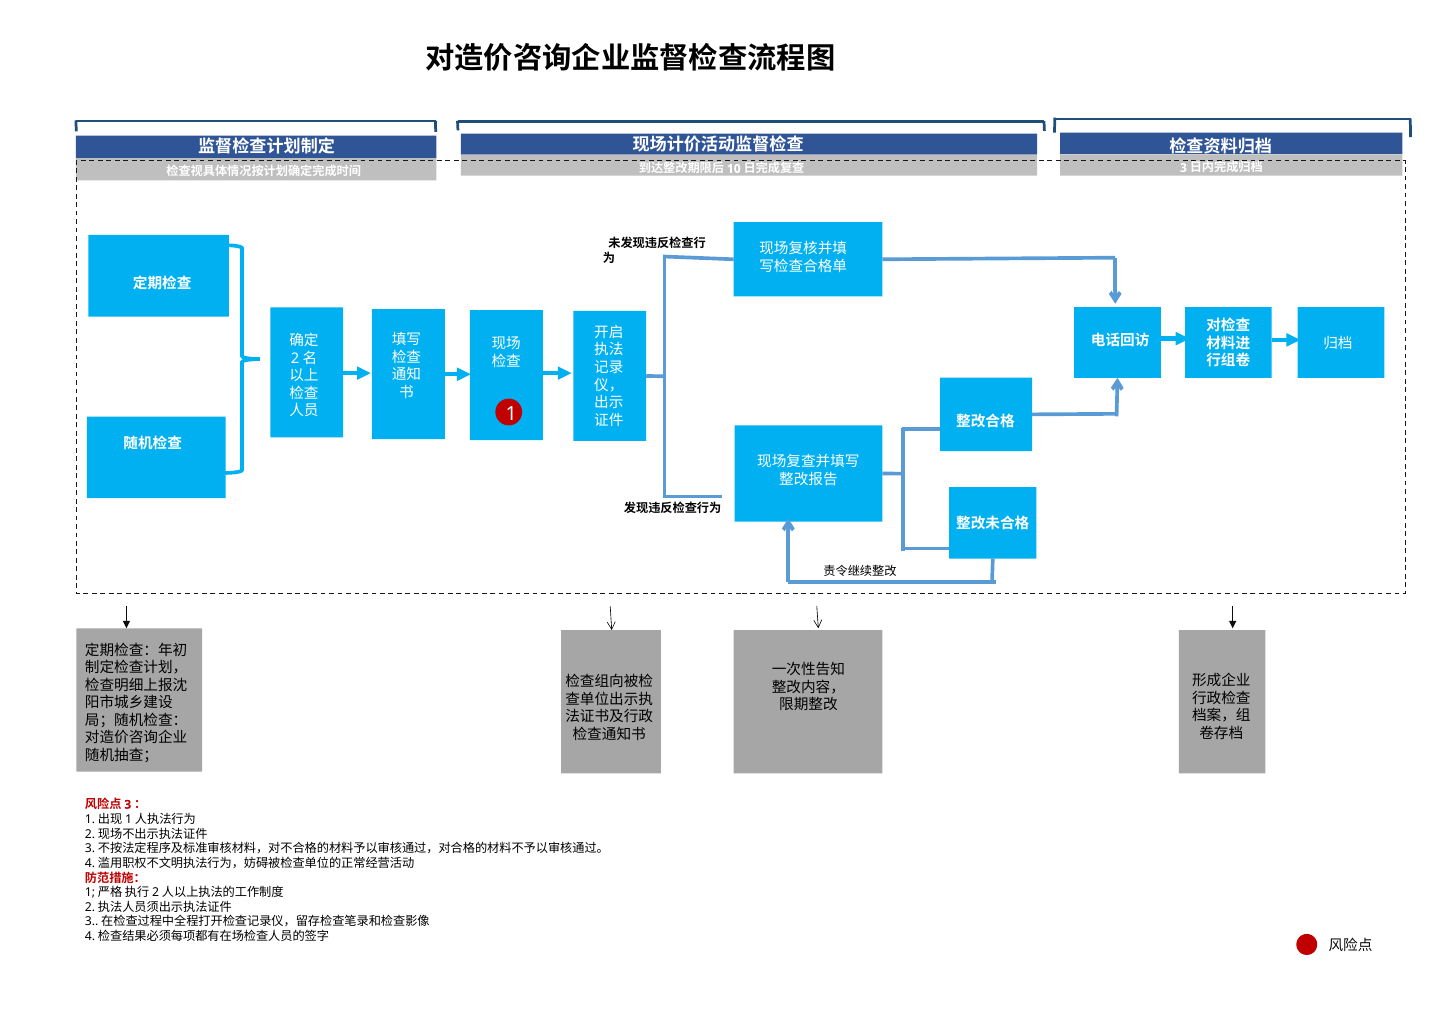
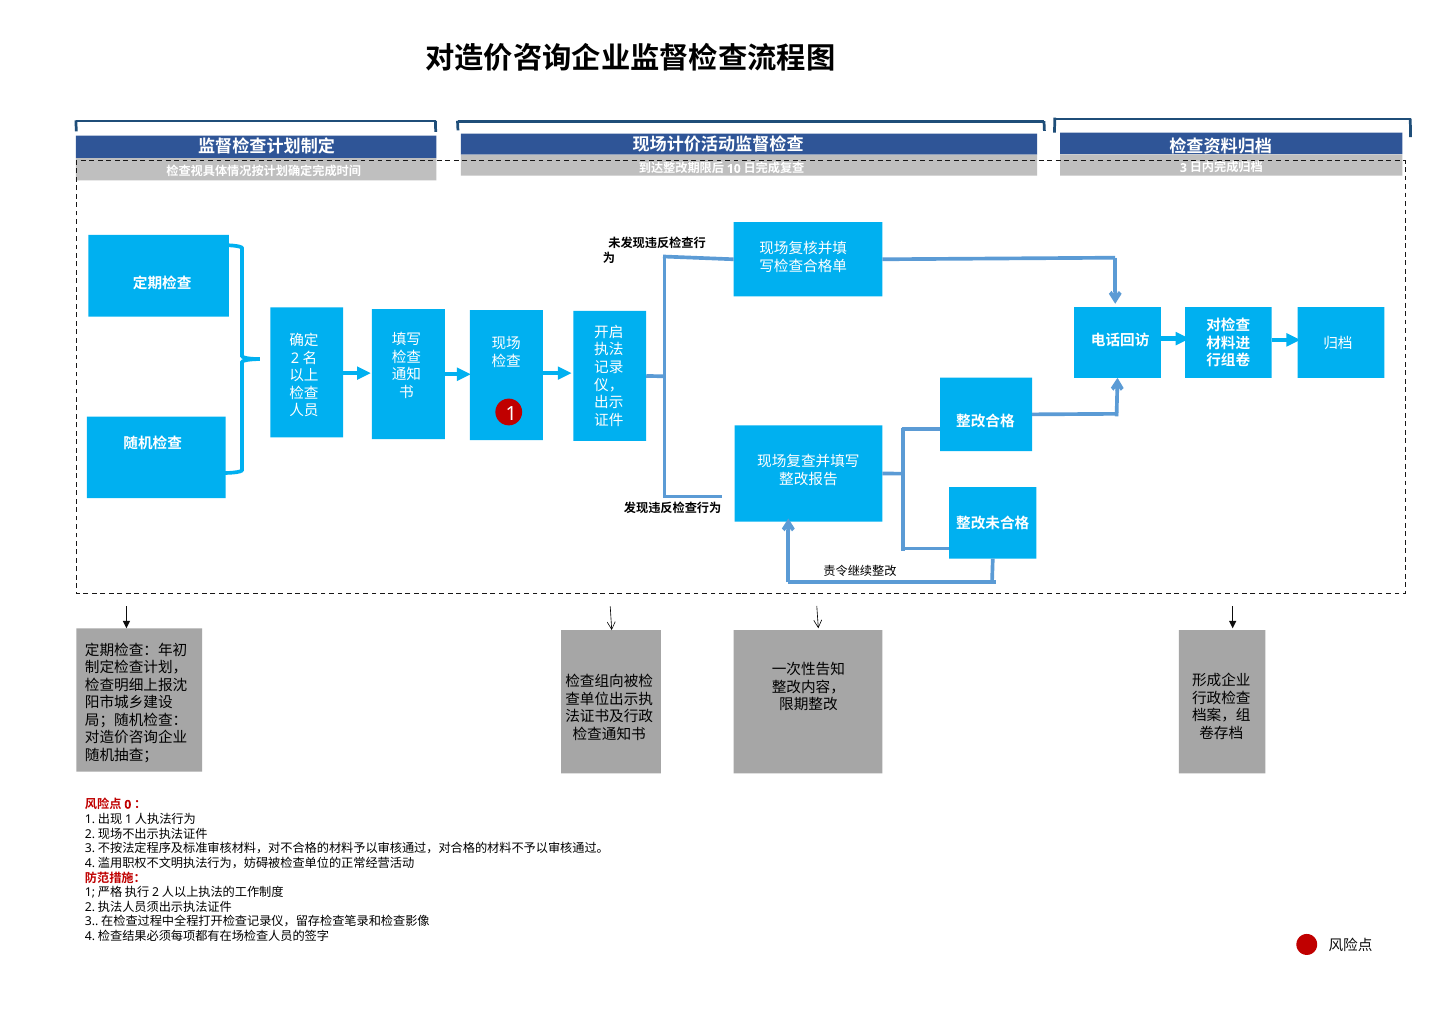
3: 3 -> 0 (128, 805)
